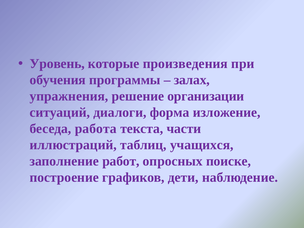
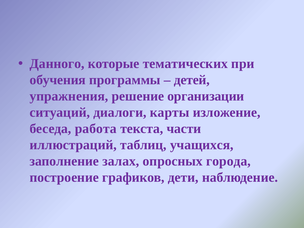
Уровень: Уровень -> Данного (57, 64)
произведения: произведения -> тематических (185, 64)
залах: залах -> детей (192, 80)
форма: форма -> карты (170, 112)
работ: работ -> залах (121, 161)
поиске: поиске -> города (228, 161)
